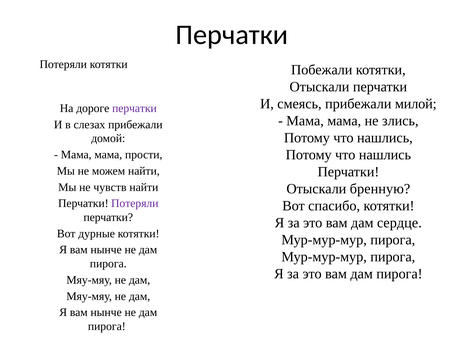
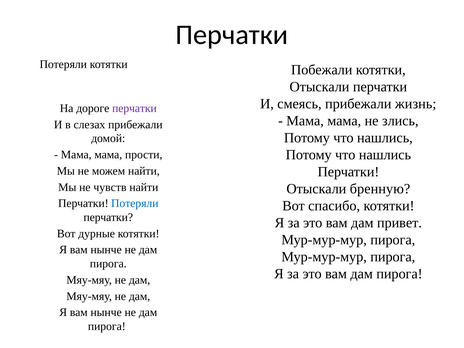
милой: милой -> жизнь (416, 104)
Потеряли colour: purple -> blue (135, 203)
сердце: сердце -> привет (399, 223)
